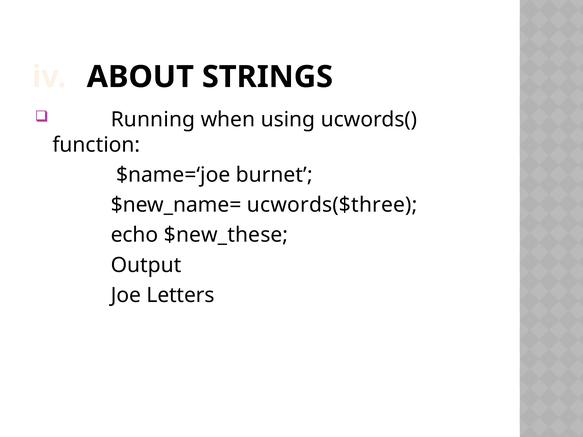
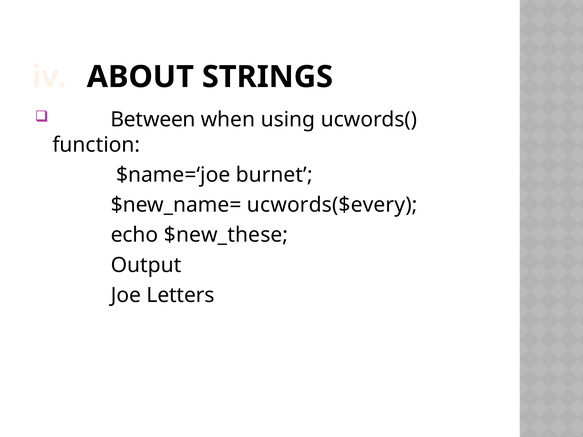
Running: Running -> Between (153, 120)
ucwords($three: ucwords($three -> ucwords($every (332, 205)
